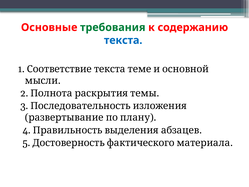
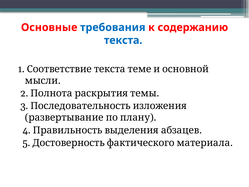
требования colour: green -> blue (113, 27)
